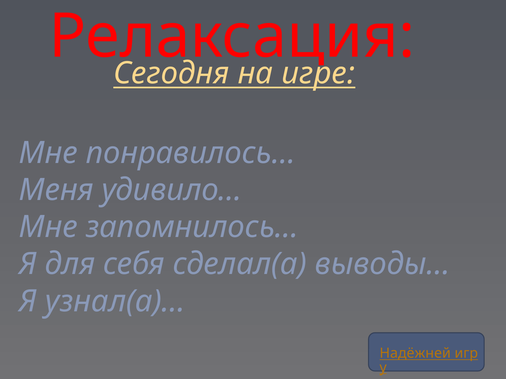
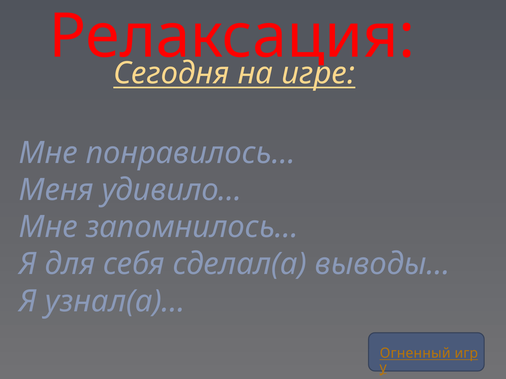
Надёжней: Надёжней -> Огненный (415, 354)
